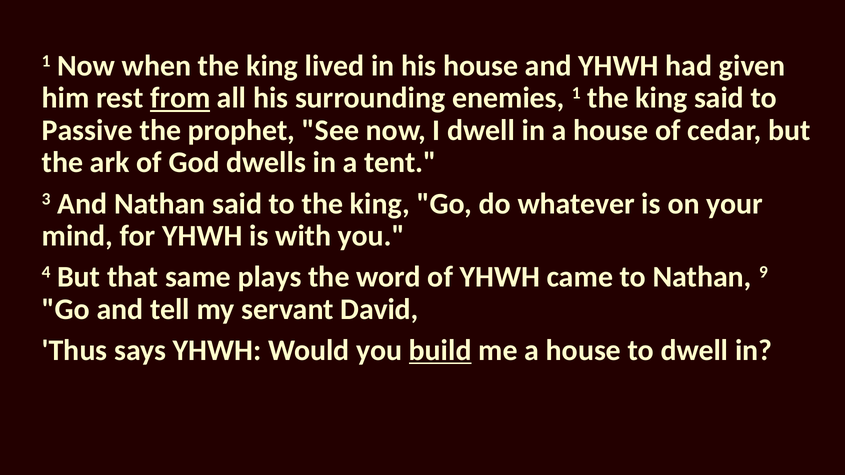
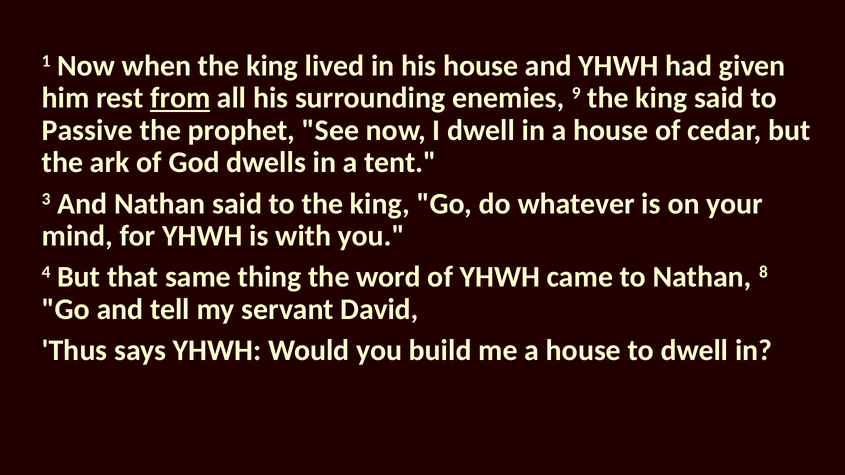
enemies 1: 1 -> 9 (576, 93)
plays: plays -> thing (270, 277)
9: 9 -> 8 (763, 272)
build underline: present -> none (440, 351)
